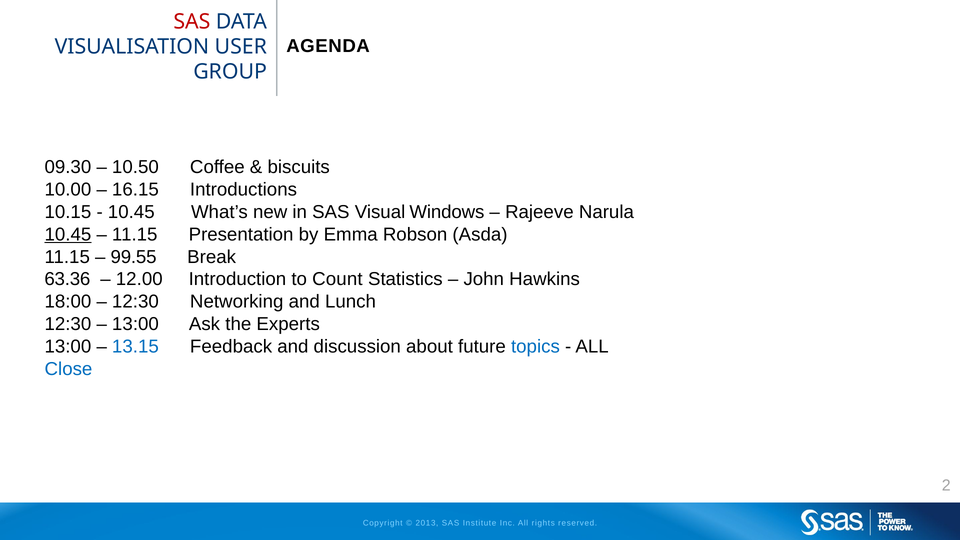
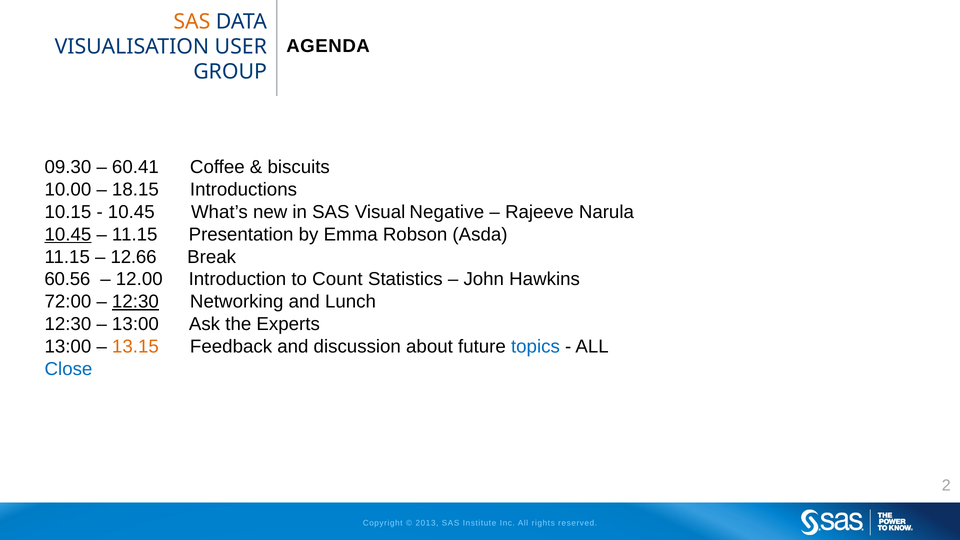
SAS colour: red -> orange (192, 22)
10.50: 10.50 -> 60.41 (135, 167)
16.15: 16.15 -> 18.15 (135, 190)
Windows: Windows -> Negative (447, 212)
99.55: 99.55 -> 12.66 (134, 257)
63.36: 63.36 -> 60.56 (67, 279)
18:00: 18:00 -> 72:00 (68, 302)
12:30 underline: none -> present (135, 302)
13.15 colour: blue -> orange (135, 347)
